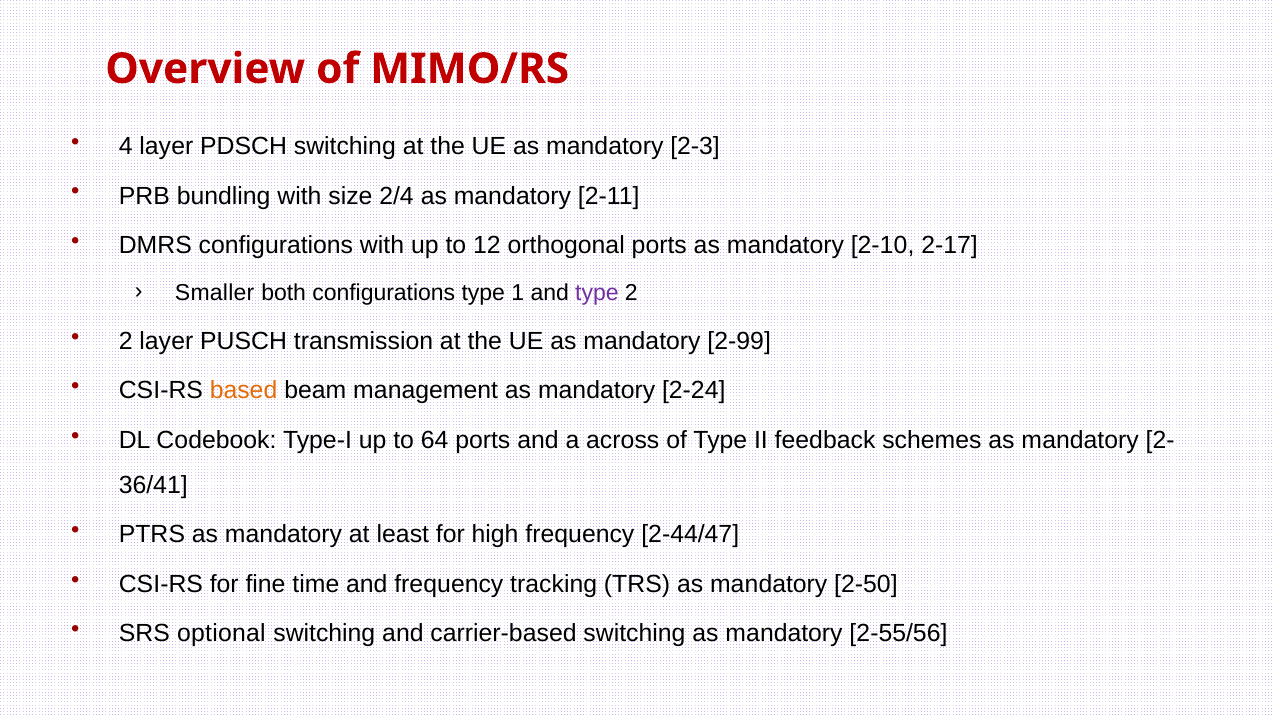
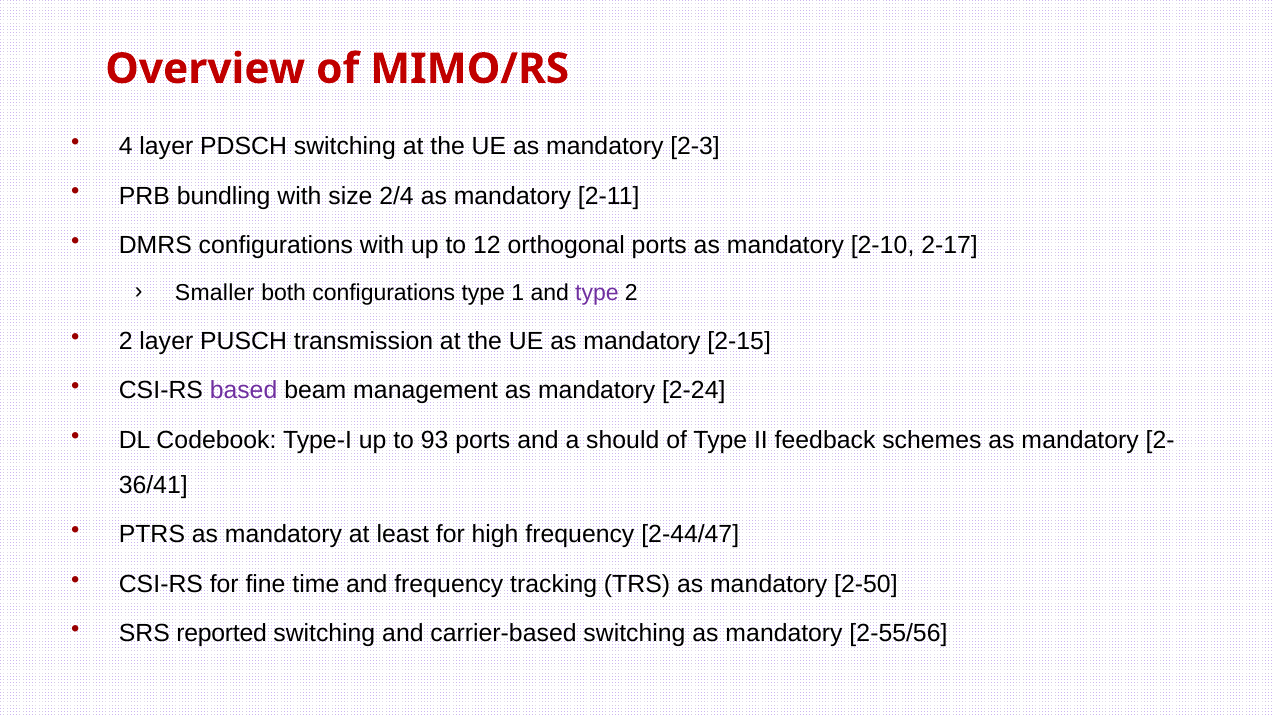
2-99: 2-99 -> 2-15 (739, 341)
based colour: orange -> purple (244, 390)
64: 64 -> 93 (435, 440)
across: across -> should (623, 440)
optional: optional -> reported (222, 633)
